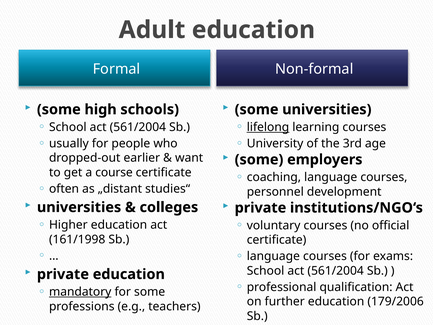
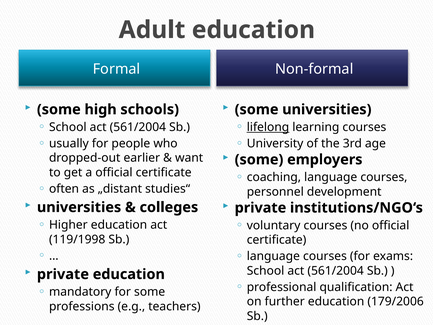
a course: course -> official (114, 172)
161/1998: 161/1998 -> 119/1998 (77, 239)
mandatory underline: present -> none (80, 292)
